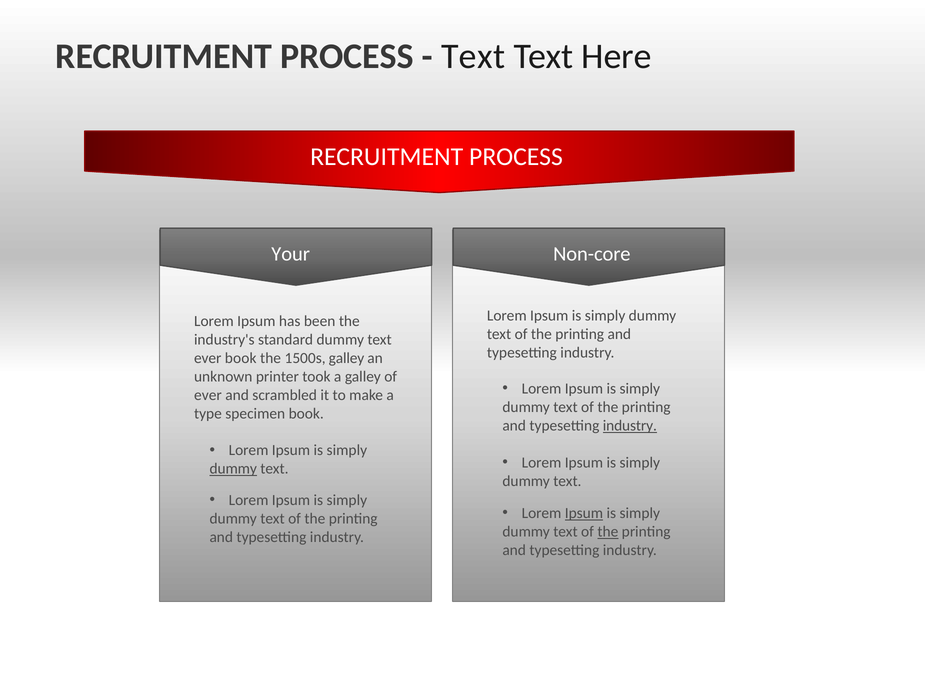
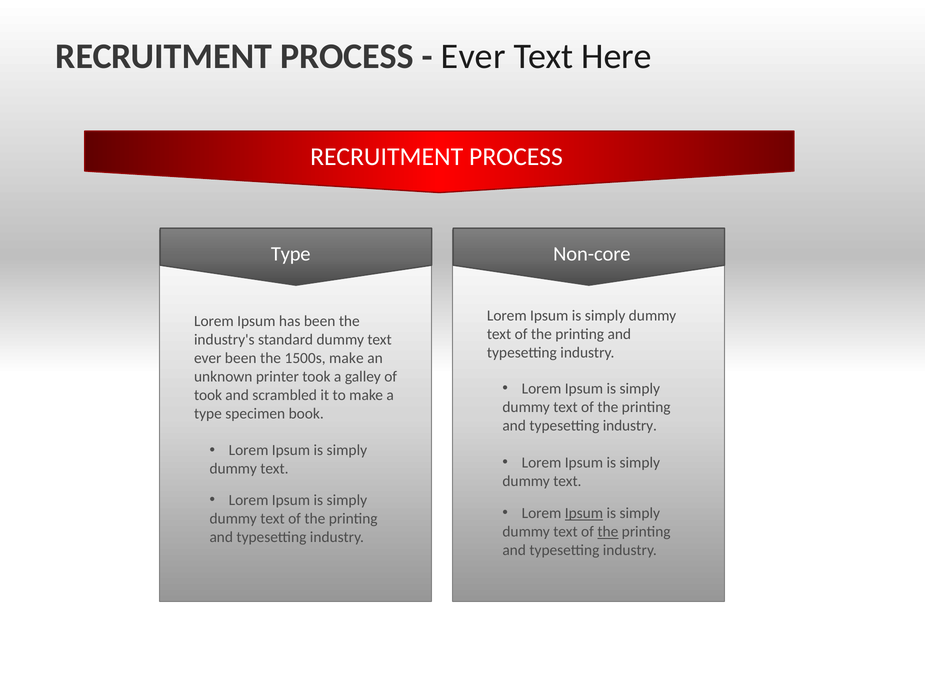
Text: Text -> Ever (473, 56)
Your: Your -> Type (291, 254)
ever book: book -> been (241, 358)
1500s galley: galley -> make (346, 358)
ever: ever -> took (208, 395)
industry underline: present -> none (630, 426)
dummy underline: present -> none (233, 469)
